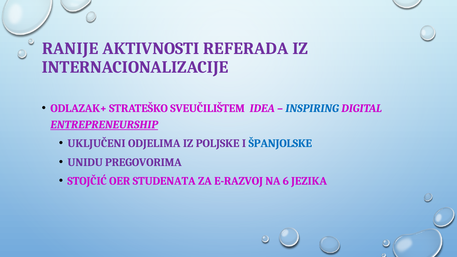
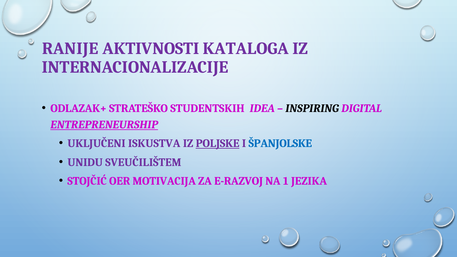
REFERADA: REFERADA -> KATALOGA (246, 49)
SVEUČILIŠTEM: SVEUČILIŠTEM -> STUDENTSKIH (207, 108)
INSPIRING colour: blue -> black (312, 108)
ODJELIMA: ODJELIMA -> ISKUSTVA (154, 144)
POLJSKE underline: none -> present (218, 144)
PREGOVORIMA: PREGOVORIMA -> SVEUČILIŠTEM (143, 162)
STUDENATA: STUDENATA -> MOTIVACIJA (164, 181)
6: 6 -> 1 (286, 181)
